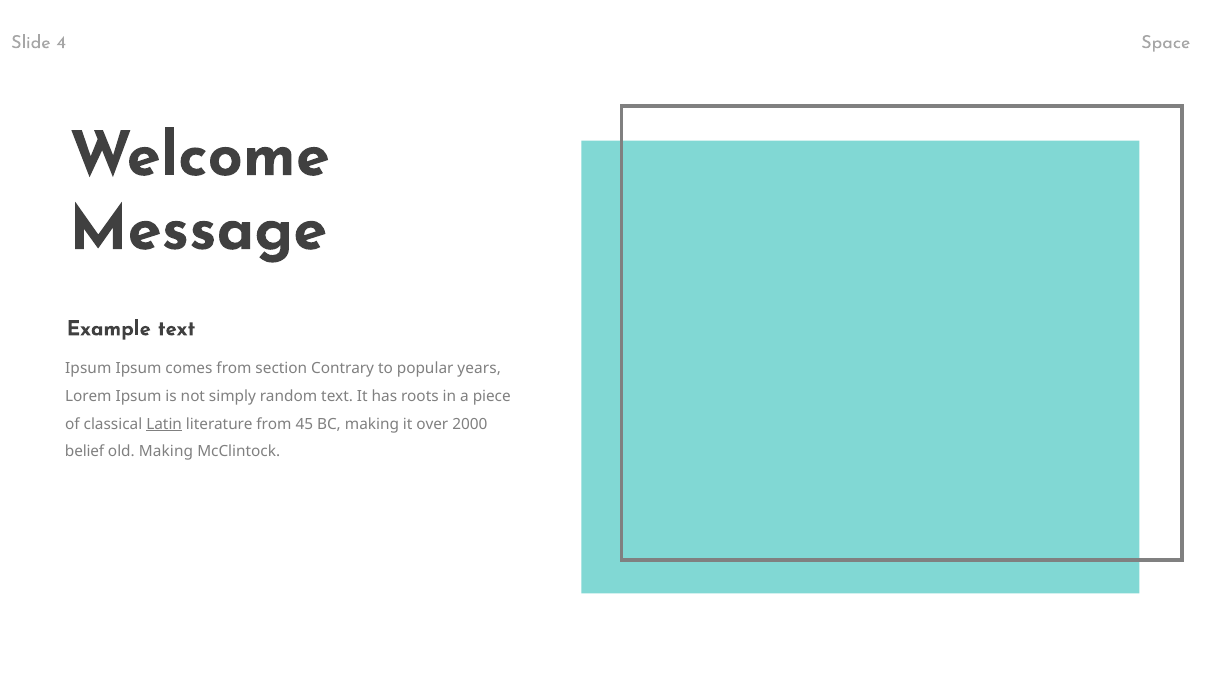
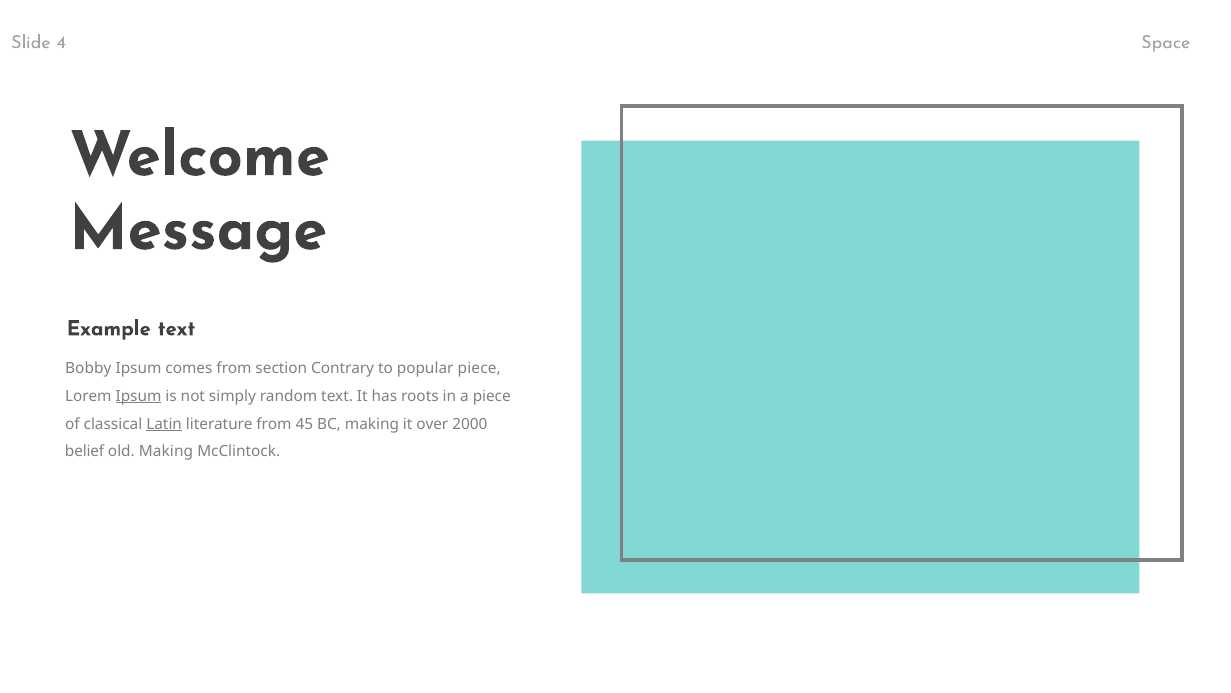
Ipsum: Ipsum -> Bobby (88, 368)
popular years: years -> piece (479, 368)
Ipsum underline: none -> present (139, 396)
